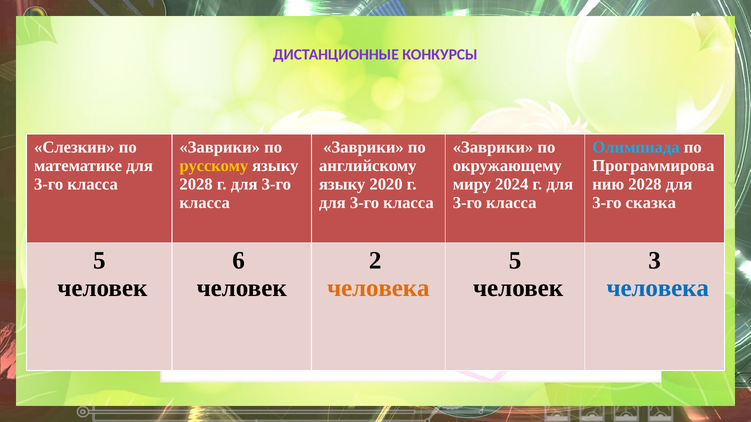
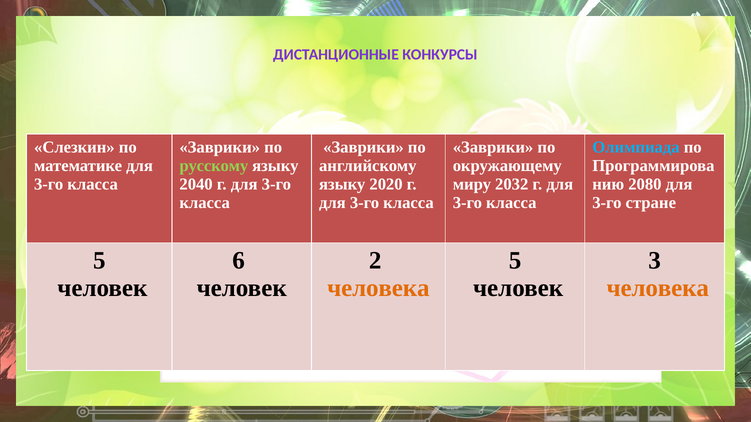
русскому colour: yellow -> light green (214, 166)
2028: 2028 -> 2040 (196, 185)
2024: 2024 -> 2032 (512, 185)
2028: 2028 -> 2080 (645, 185)
сказка: сказка -> стране (651, 203)
человека colour: blue -> orange (658, 288)
